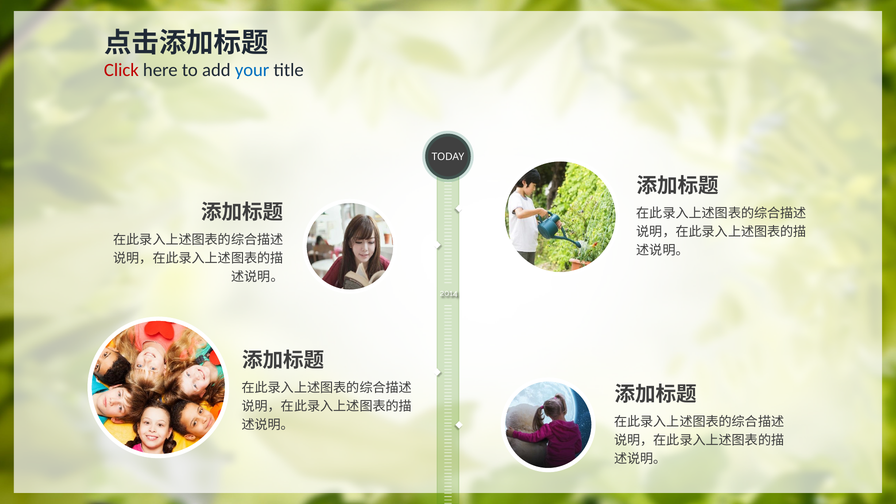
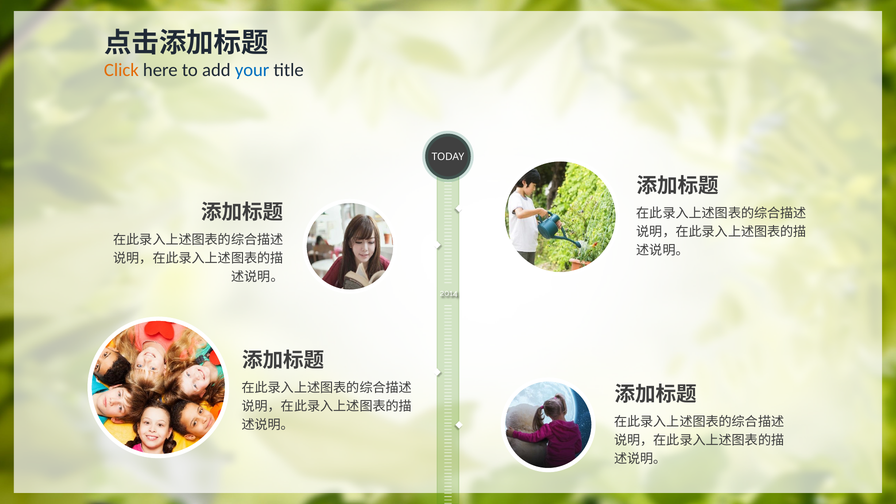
Click colour: red -> orange (121, 70)
